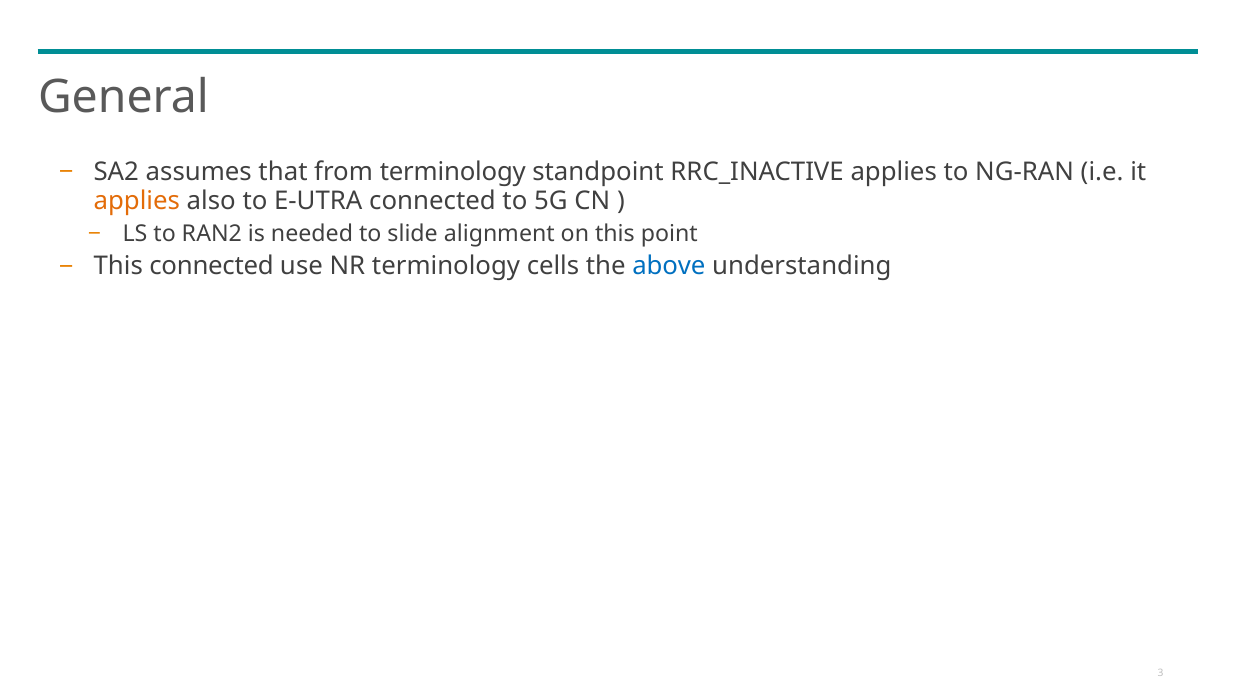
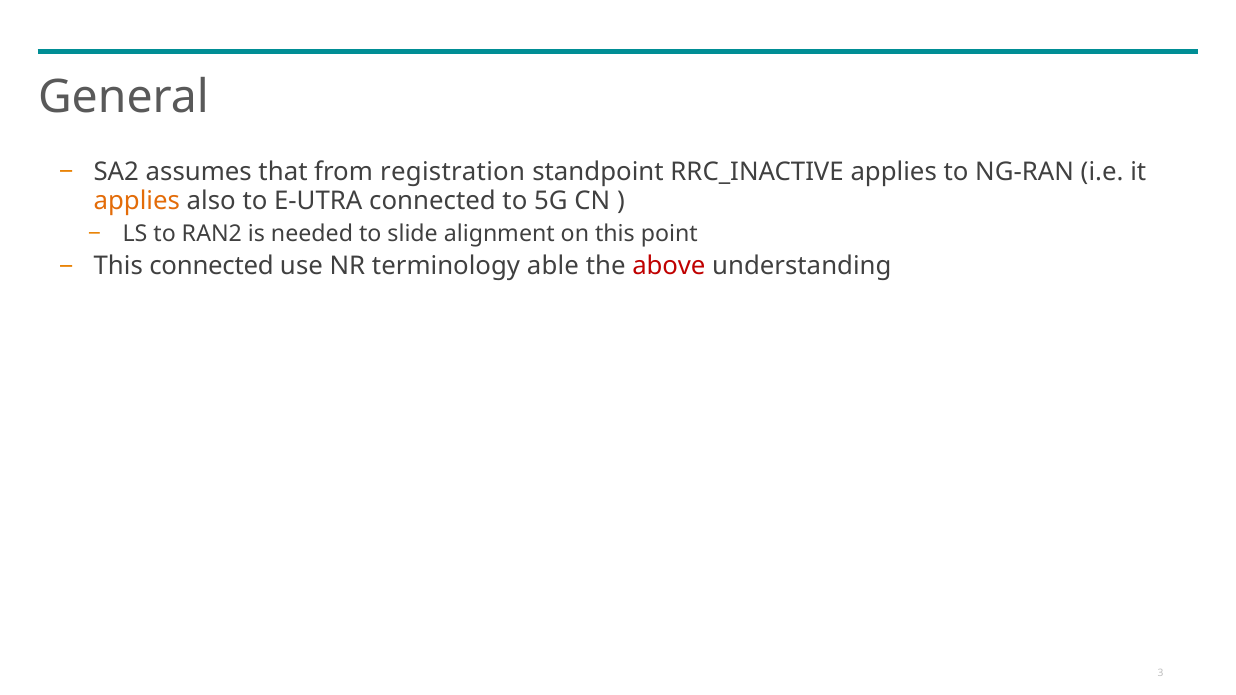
from terminology: terminology -> registration (453, 172)
cells: cells -> able (553, 267)
above colour: blue -> red (669, 267)
